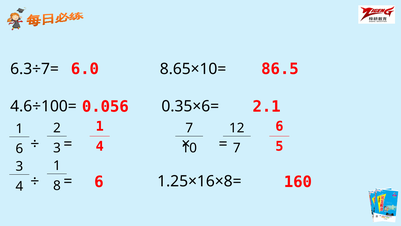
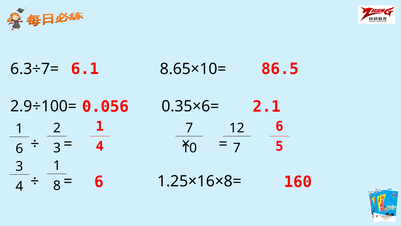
6.0: 6.0 -> 6.1 (85, 69)
4.6÷100=: 4.6÷100= -> 2.9÷100= (43, 106)
